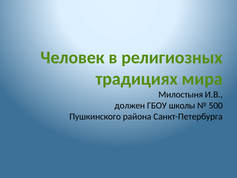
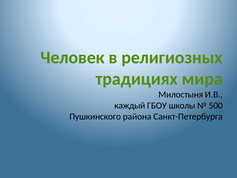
должен: должен -> каждый (130, 105)
